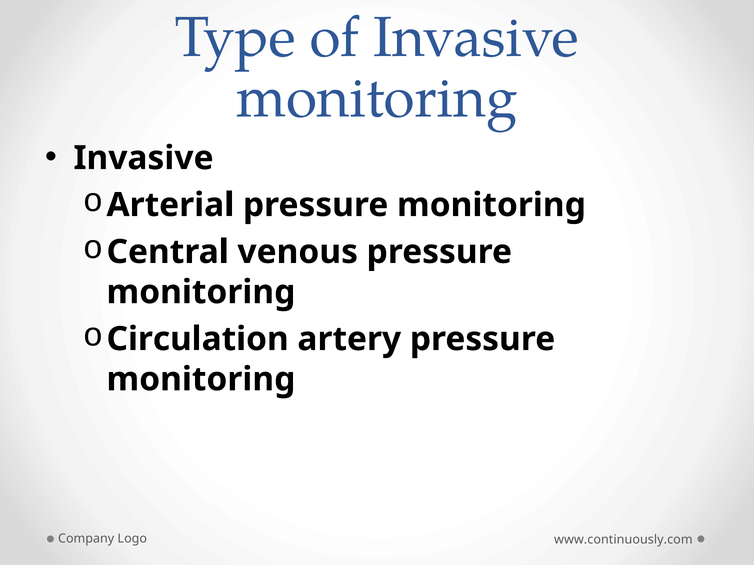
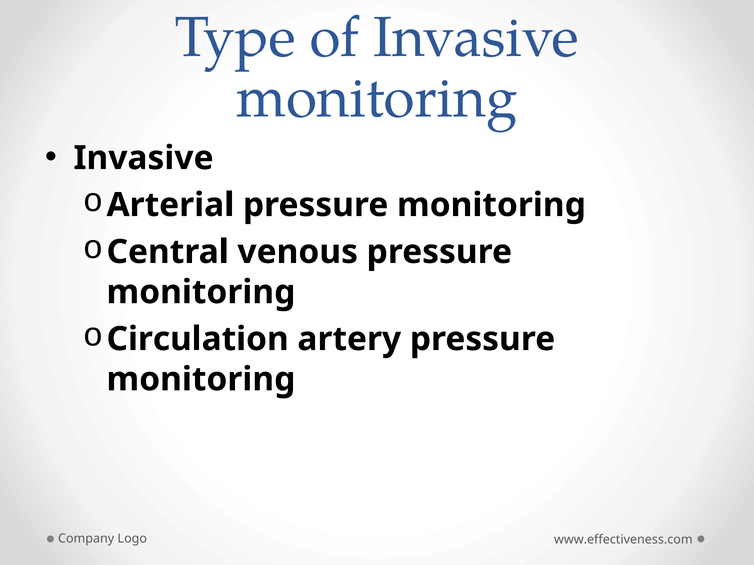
www.continuously.com: www.continuously.com -> www.effectiveness.com (623, 540)
